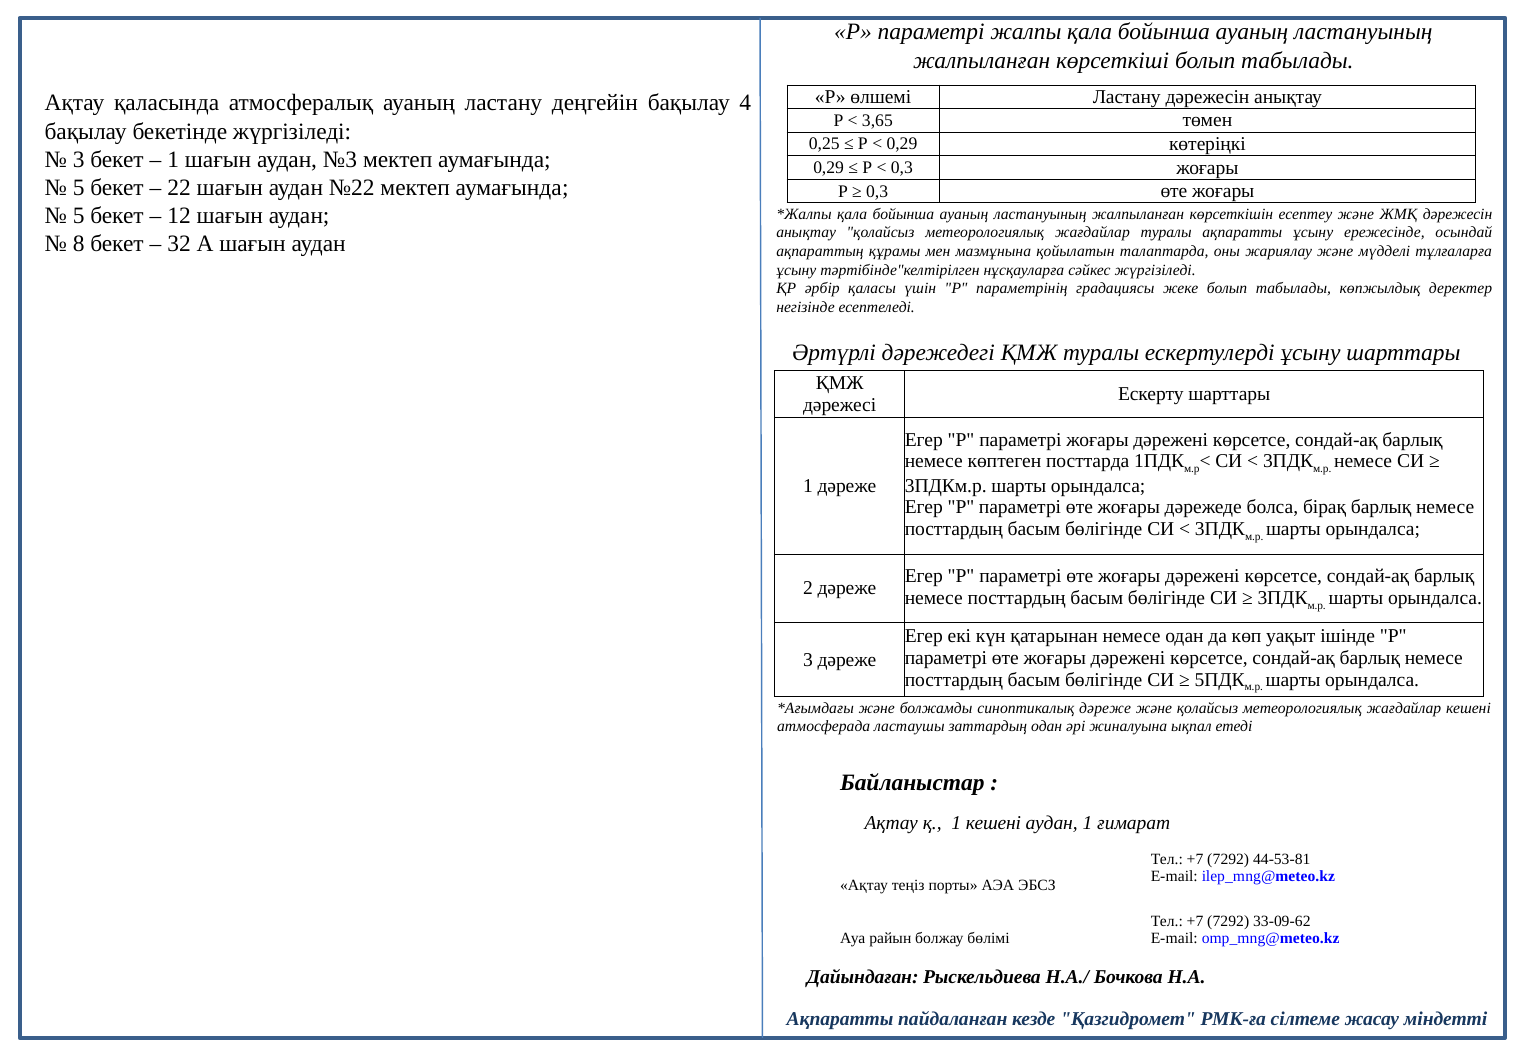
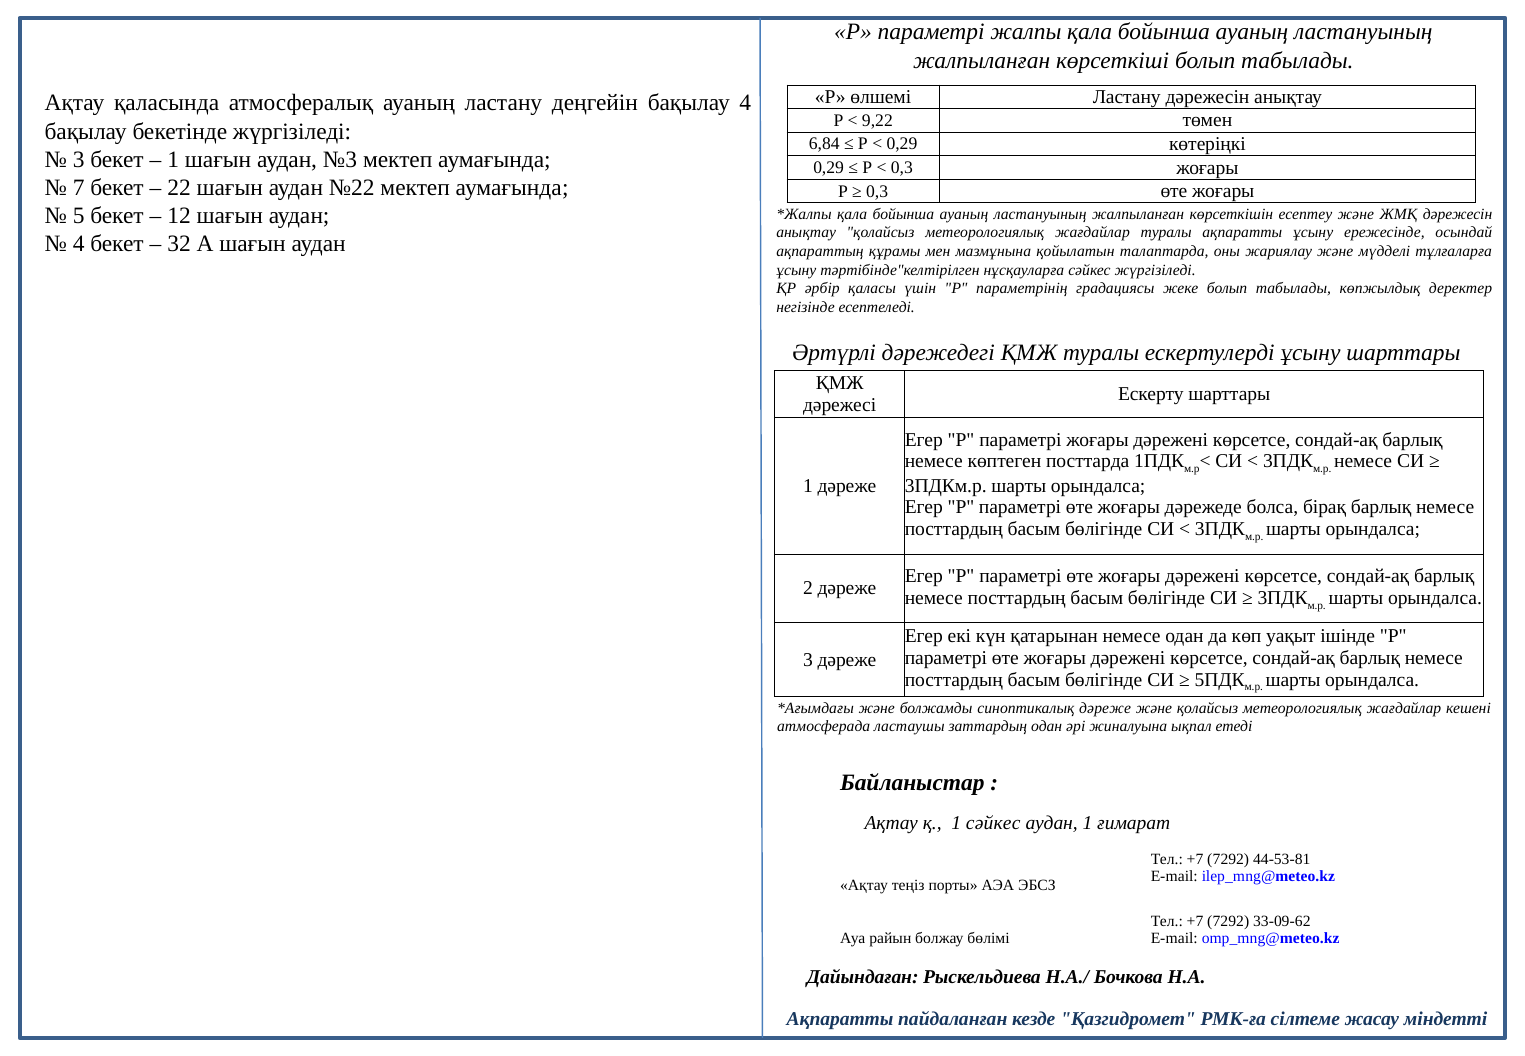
3,65: 3,65 -> 9,22 (877, 121)
0,25: 0,25 -> 6,84 (824, 144)
5: 5 -> 7 (79, 188)
8: 8 -> 4 (79, 244)
1 кешені: кешені -> сәйкес (993, 823)
